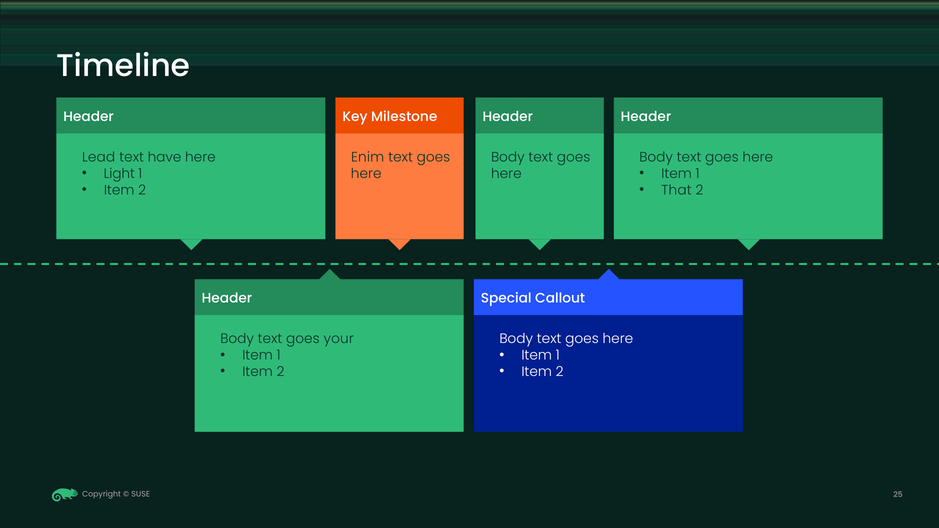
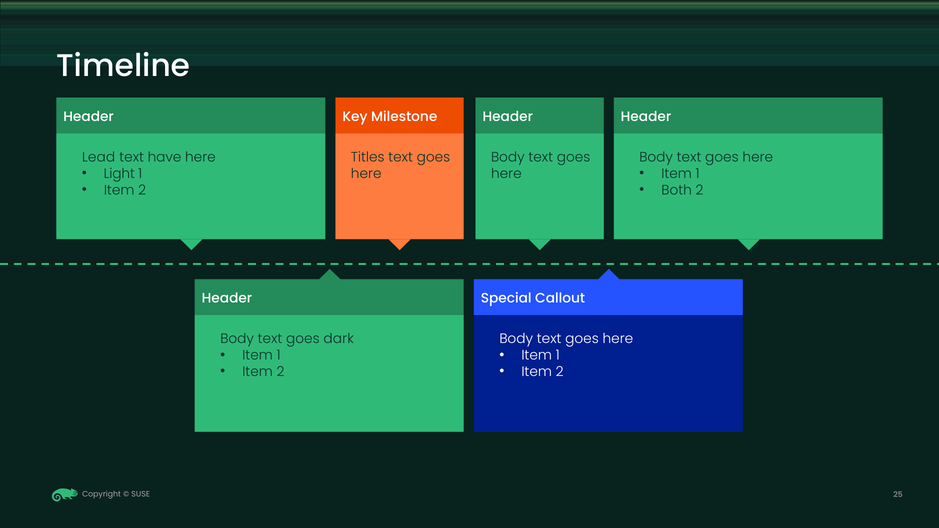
Enim: Enim -> Titles (368, 157)
That: That -> Both (677, 190)
your: your -> dark (339, 339)
